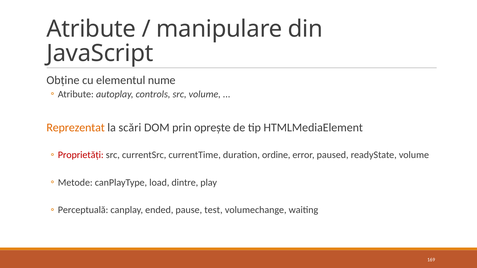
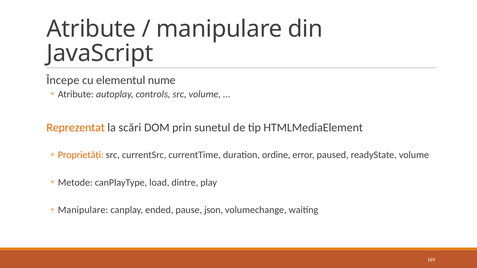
Obține: Obține -> Începe (63, 80)
oprește: oprește -> sunetul (212, 128)
Proprietăți colour: red -> orange (81, 155)
Perceptuală: Perceptuală -> Manipulare (83, 210)
test: test -> json (214, 210)
